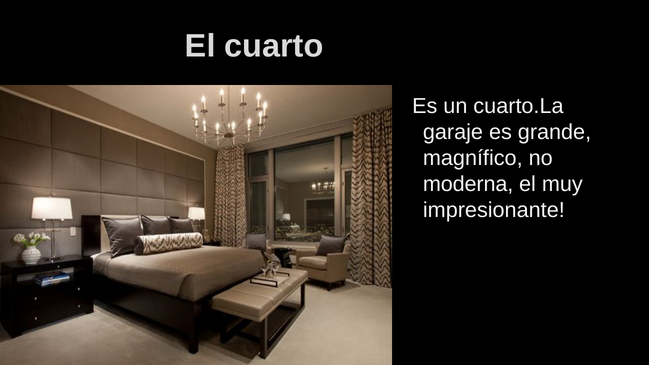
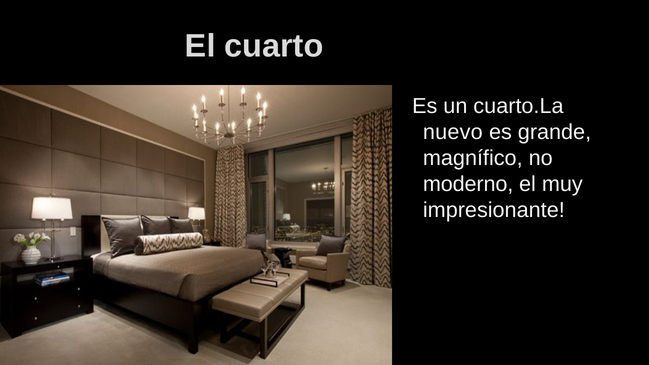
garaje: garaje -> nuevo (453, 132)
moderna: moderna -> moderno (468, 184)
